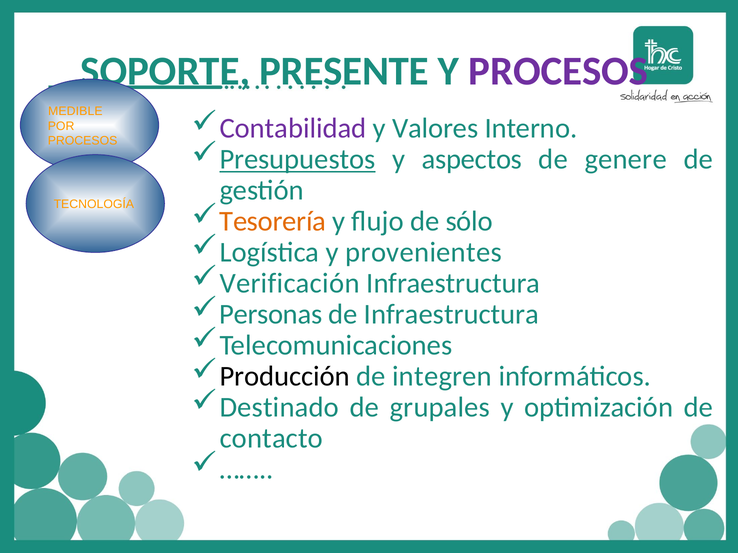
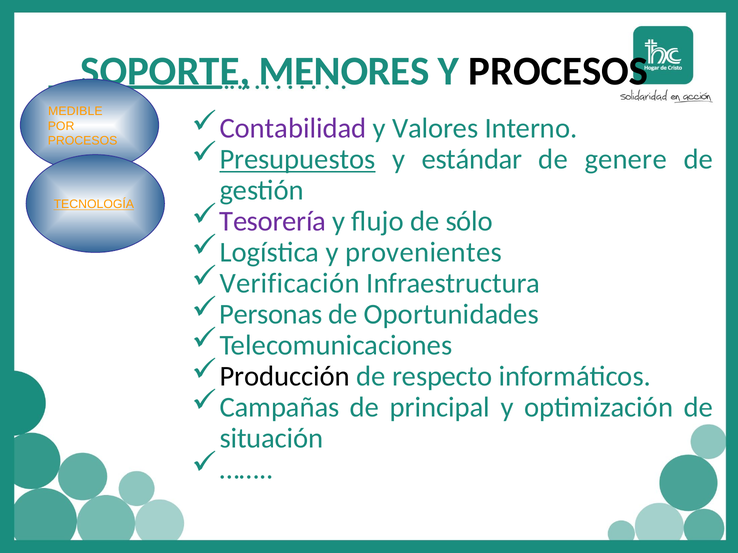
PRESENTE: PRESENTE -> MENORES (344, 71)
PROCESOS colour: purple -> black (558, 71)
aspectos: aspectos -> estándar (472, 160)
TECNOLOGÍA underline: none -> present (94, 205)
Tesorería colour: orange -> purple (273, 222)
de Infraestructura: Infraestructura -> Oportunidades (451, 315)
integren: integren -> respecto (442, 377)
Destinado: Destinado -> Campañas (279, 408)
grupales: grupales -> principal (440, 408)
contacto: contacto -> situación (271, 439)
